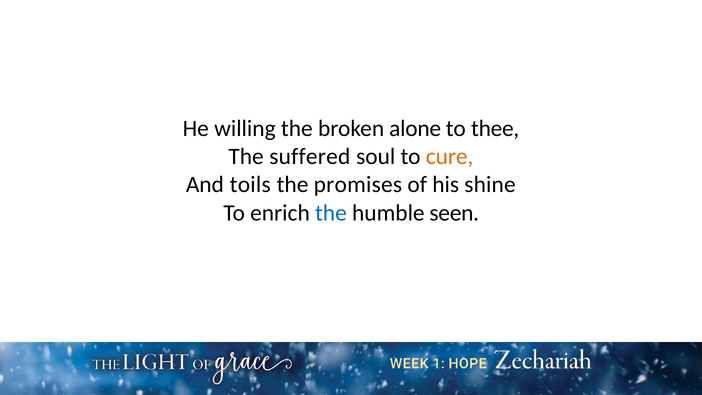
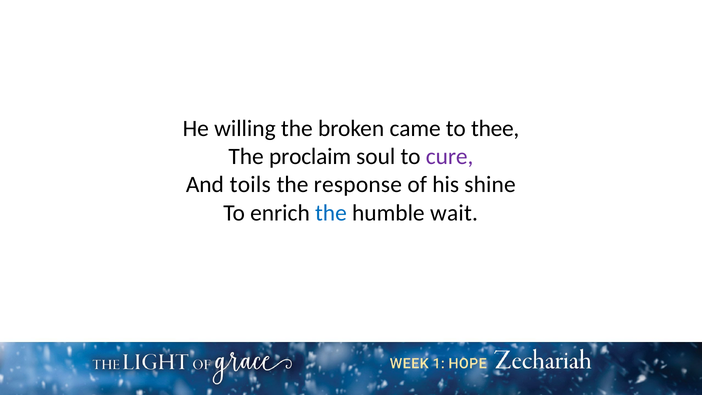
alone: alone -> came (415, 129)
suffered: suffered -> proclaim (310, 157)
cure colour: orange -> purple (450, 157)
promises: promises -> response (358, 185)
seen: seen -> wait (454, 213)
